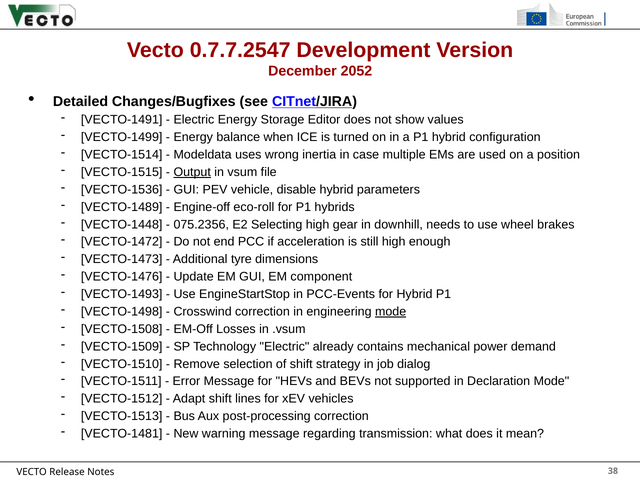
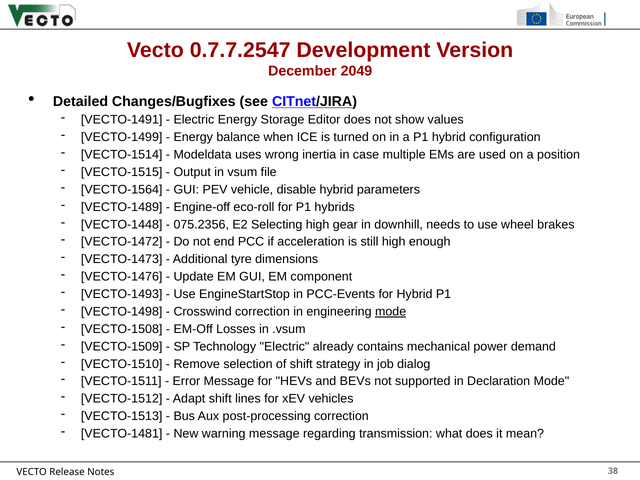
2052: 2052 -> 2049 (356, 71)
Output underline: present -> none (192, 172)
VECTO-1536: VECTO-1536 -> VECTO-1564 (122, 190)
